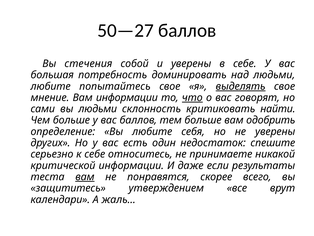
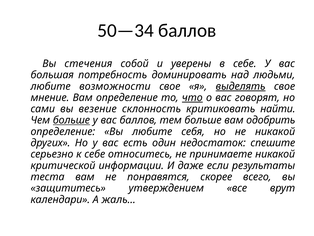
50—27: 50—27 -> 50—34 (126, 30)
попытайтесь: попытайтесь -> возможности (115, 86)
Вам информации: информации -> определение (127, 97)
вы людьми: людьми -> везение (98, 109)
больше underline: none -> present (71, 120)
не уверены: уверены -> никакой (275, 131)
вам underline: present -> none (85, 177)
